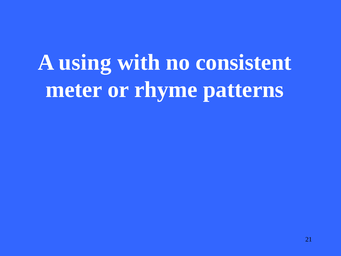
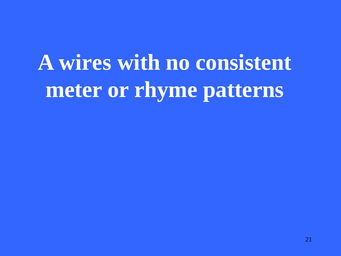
using: using -> wires (85, 62)
